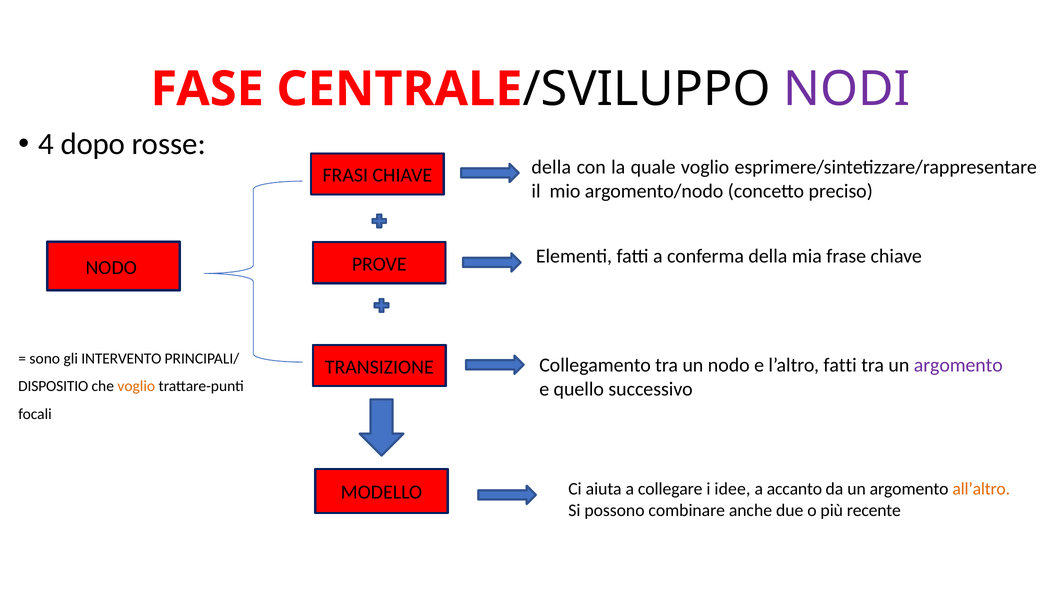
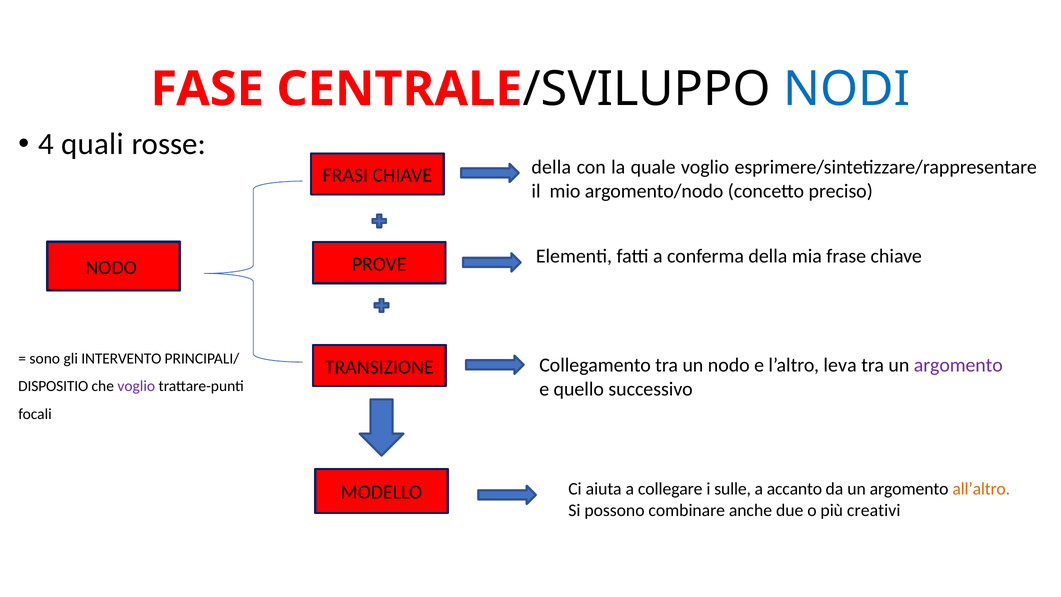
NODI colour: purple -> blue (847, 89)
dopo: dopo -> quali (92, 144)
l’altro fatti: fatti -> leva (840, 365)
voglio colour: orange -> purple (136, 386)
idee: idee -> sulle (733, 489)
recente: recente -> creativi (874, 510)
